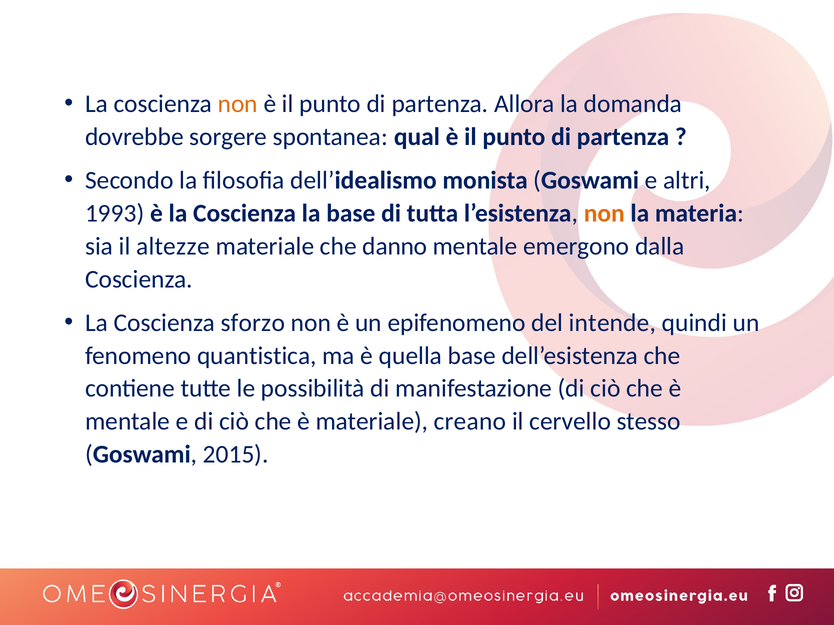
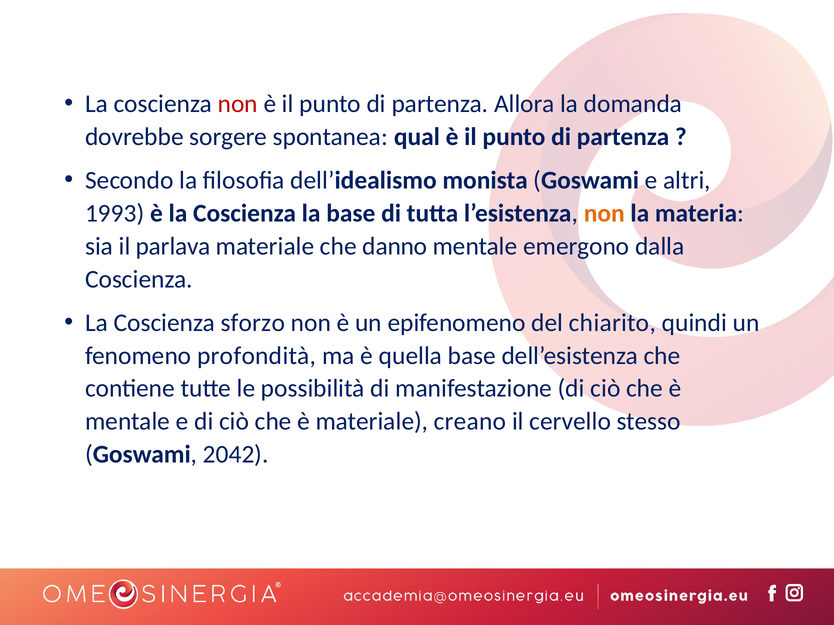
non colour: orange -> red (238, 104)
altezze: altezze -> parlava (173, 246)
intende: intende -> chiarito (612, 323)
quantistica: quantistica -> profondità (257, 356)
2015: 2015 -> 2042 (236, 455)
